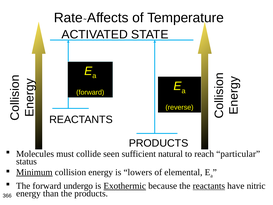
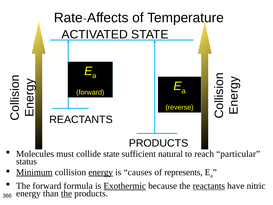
collide seen: seen -> state (111, 154)
energy underline: none -> present (101, 172)
lowers: lowers -> causes (138, 172)
elemental: elemental -> represents (183, 172)
undergo: undergo -> formula (78, 186)
the underline: none -> present (66, 193)
